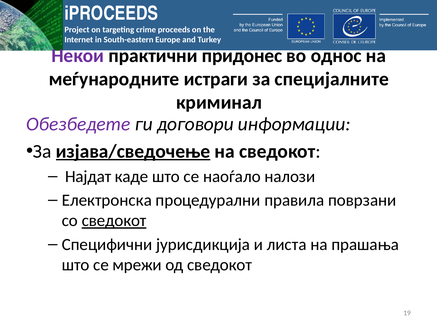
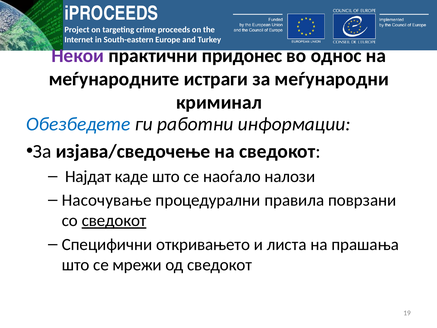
специјалните: специјалните -> меѓународни (332, 79)
Обезбедете colour: purple -> blue (78, 124)
договори: договори -> работни (195, 124)
изјава/сведочење underline: present -> none (133, 151)
Електронска: Електронска -> Насочување (107, 200)
јурисдикција: јурисдикција -> откривањето (203, 244)
